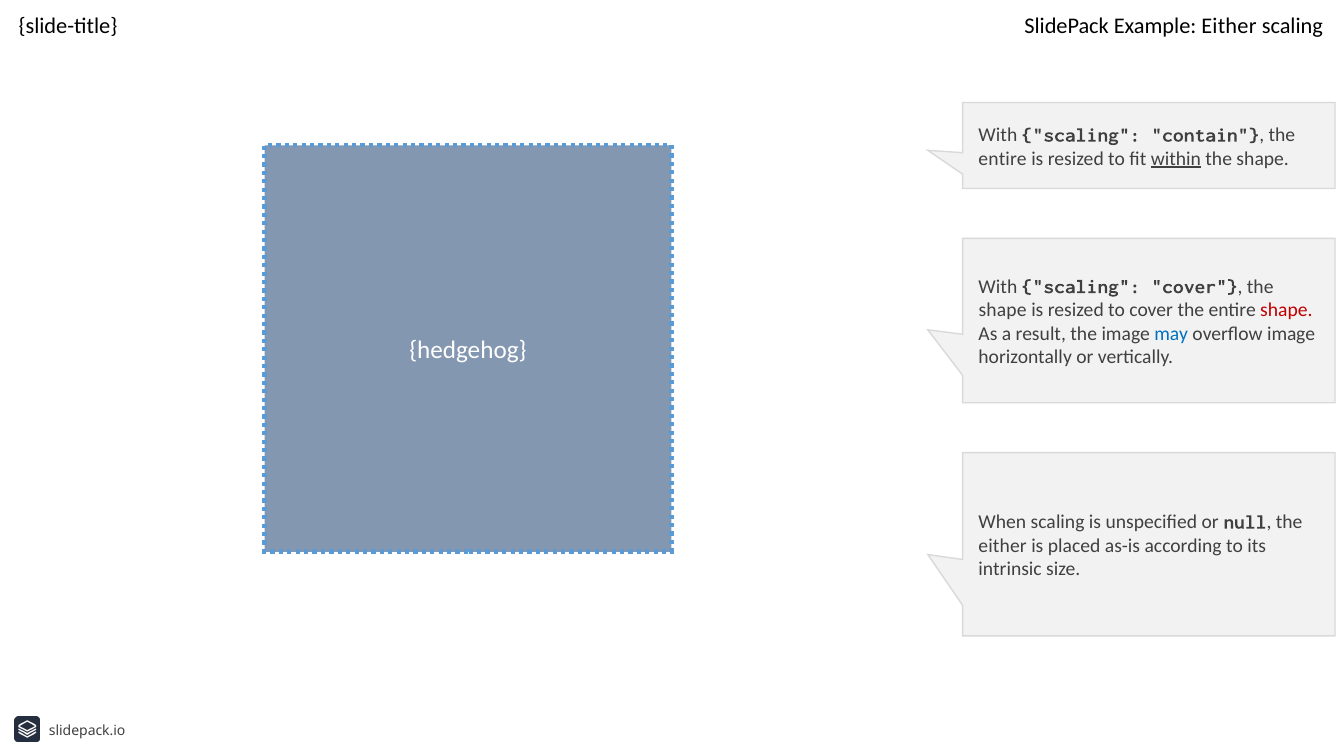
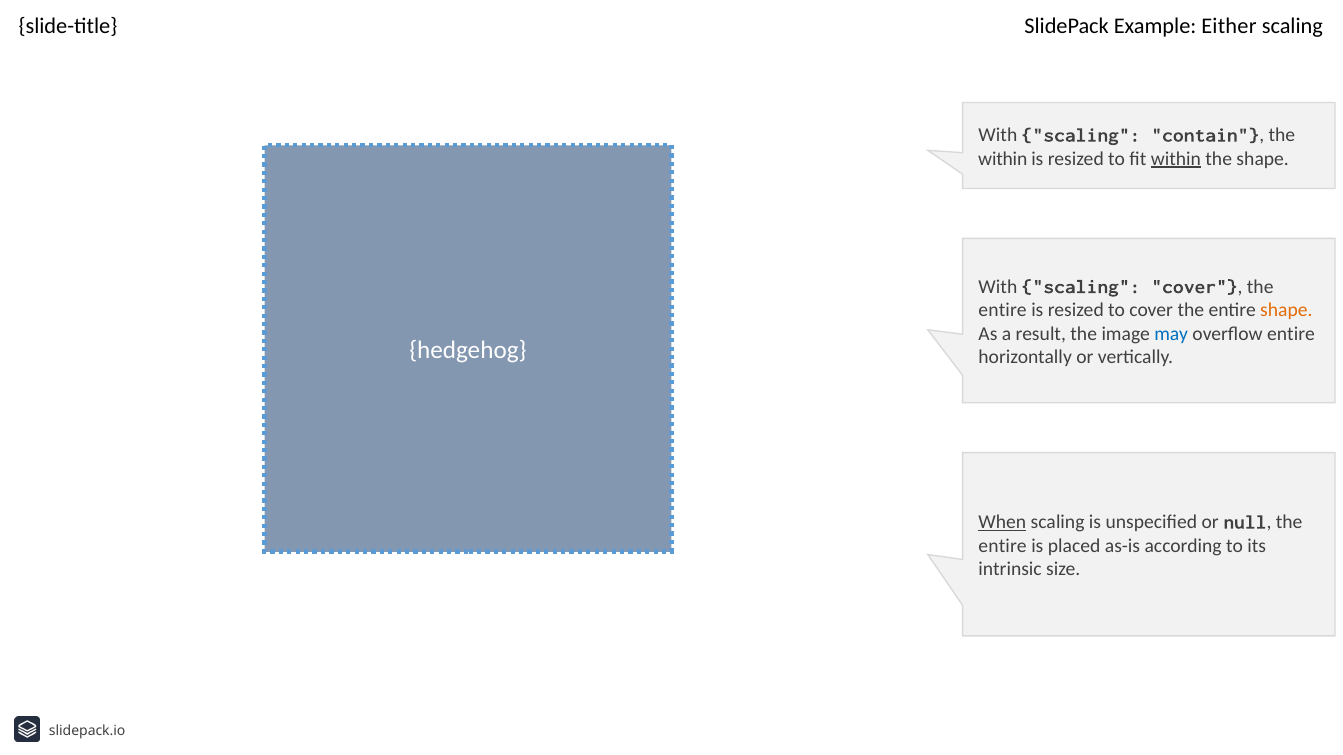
entire: entire -> within (1003, 159)
shape: shape -> entire (1003, 310)
shape colour: red -> orange (1286, 310)
overflow image: image -> entire (1291, 334)
When underline: none -> present (1002, 522)
either: either -> entire (1003, 546)
